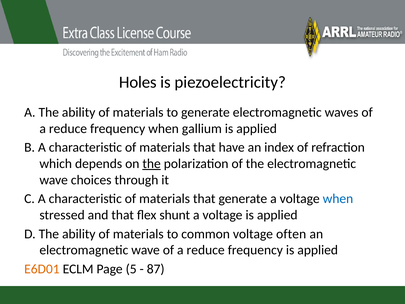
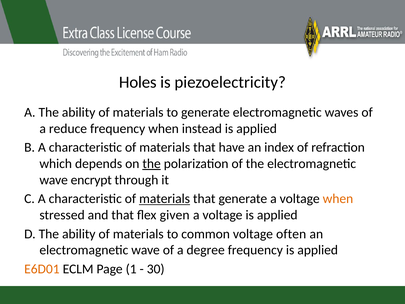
gallium: gallium -> instead (202, 128)
choices: choices -> encrypt (91, 180)
materials underline: none -> present (165, 199)
when colour: blue -> orange (338, 199)
shunt: shunt -> given (175, 215)
wave of a reduce: reduce -> degree (206, 250)
5: 5 -> 1 (131, 269)
87: 87 -> 30 (156, 269)
